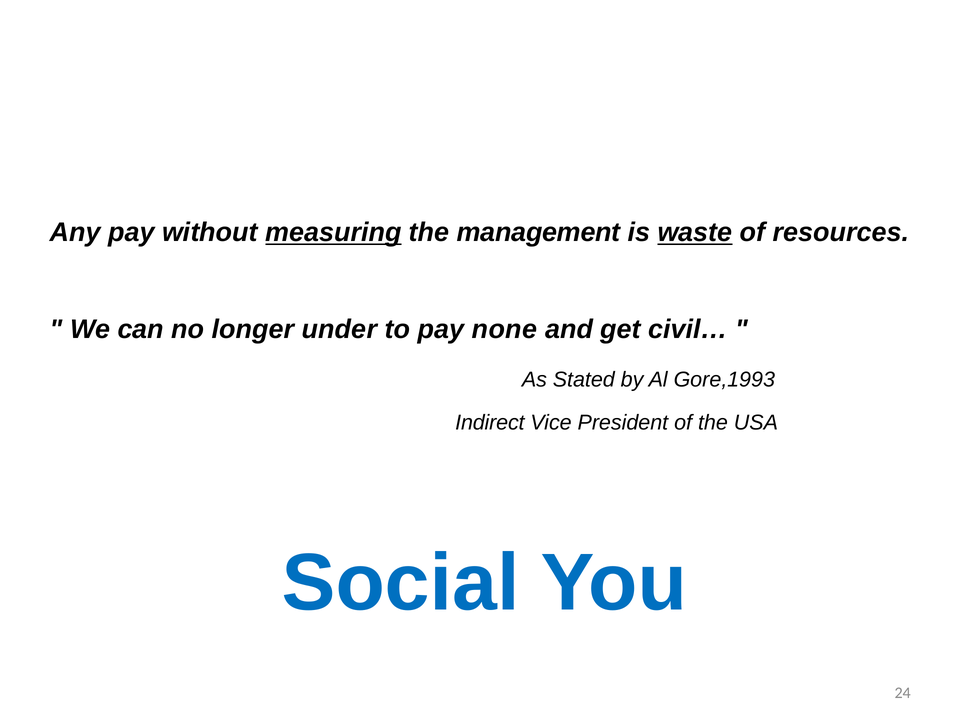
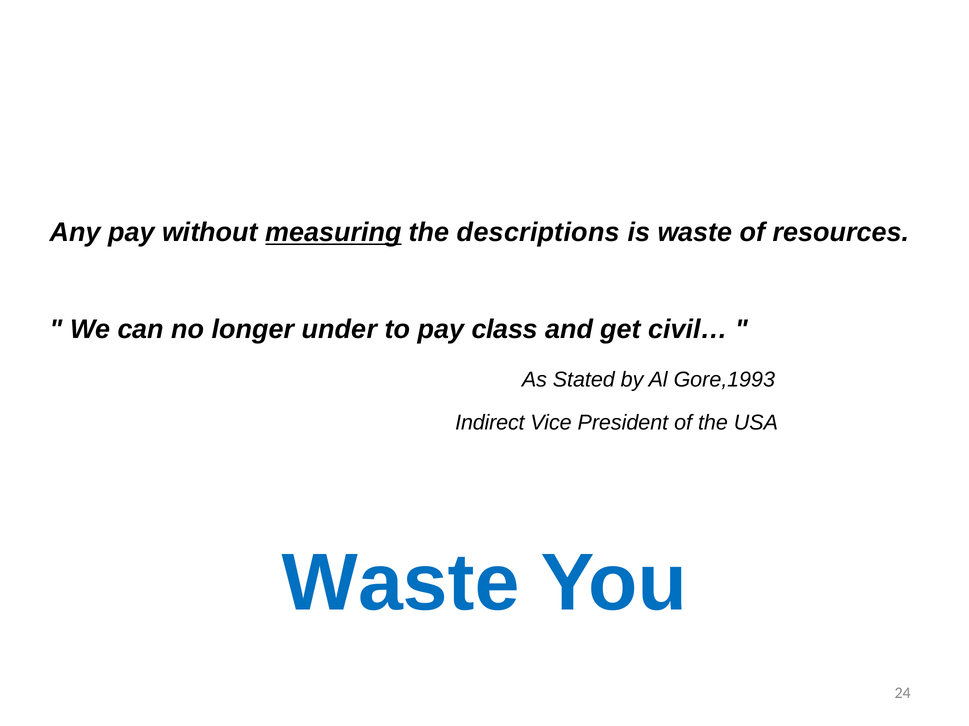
management: management -> descriptions (538, 233)
waste underline: present -> none (695, 233)
none: none -> class (505, 330)
Social: Social -> Waste (401, 584)
